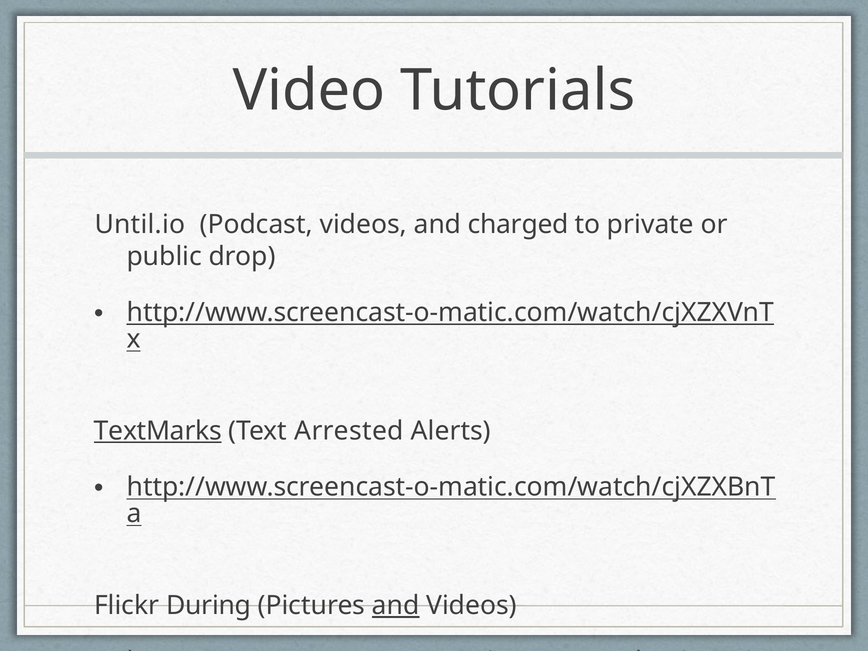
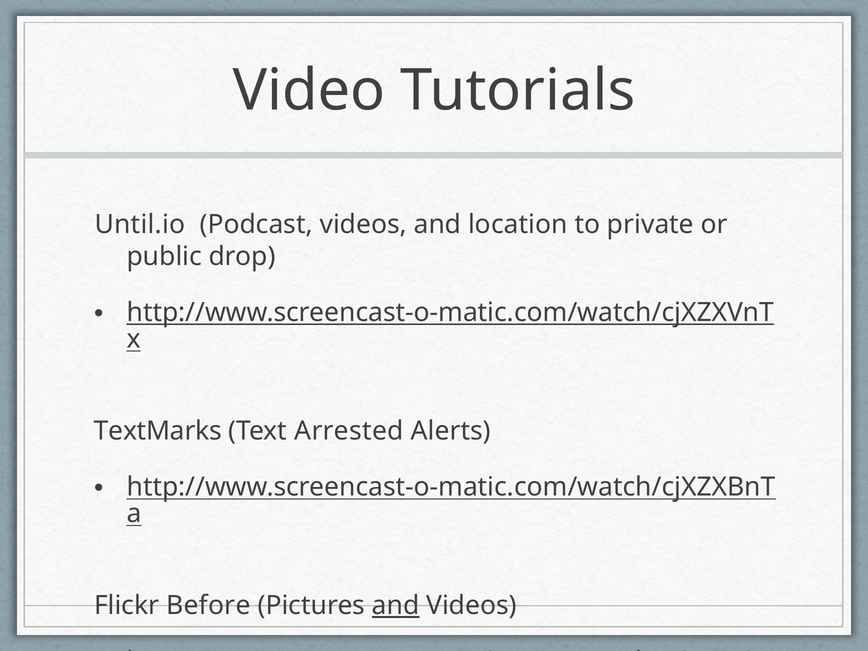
charged: charged -> location (518, 225)
TextMarks underline: present -> none (158, 431)
During: During -> Before (208, 606)
